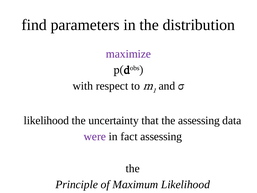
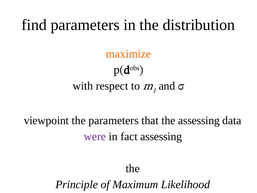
maximize colour: purple -> orange (128, 54)
likelihood: likelihood -> viewpoint (46, 120)
the uncertainty: uncertainty -> parameters (114, 120)
